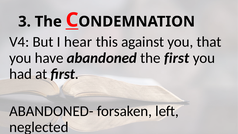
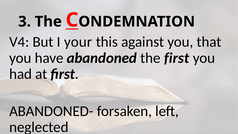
hear: hear -> your (78, 42)
